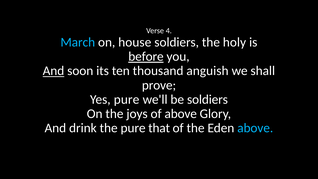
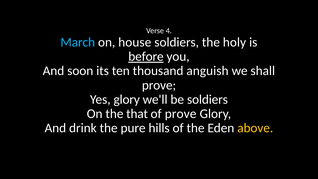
And underline: present -> none (53, 71)
Yes pure: pure -> glory (127, 99)
joys: joys -> that (137, 114)
of above: above -> prove (181, 114)
that: that -> hills (159, 128)
above colour: light blue -> yellow (255, 128)
